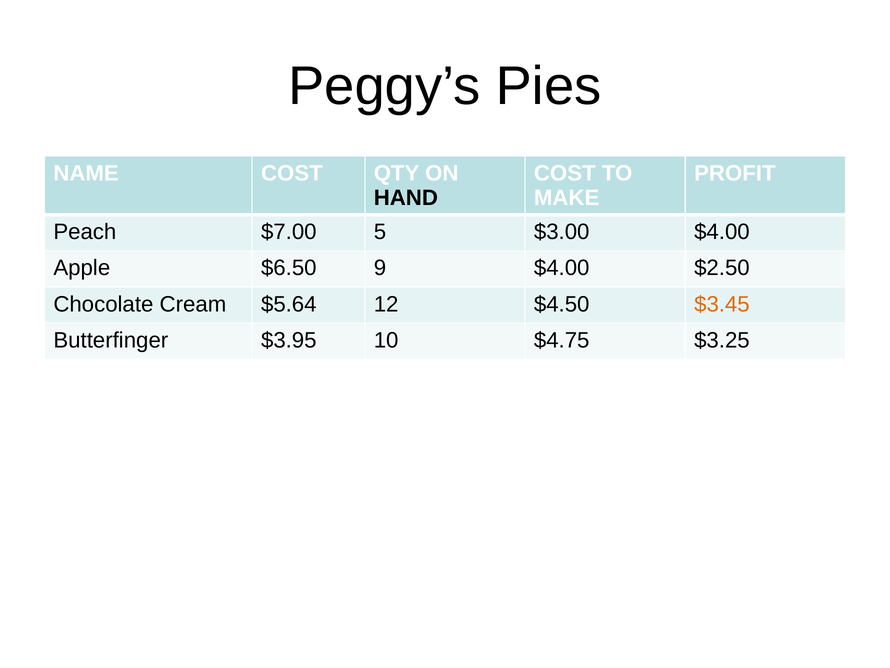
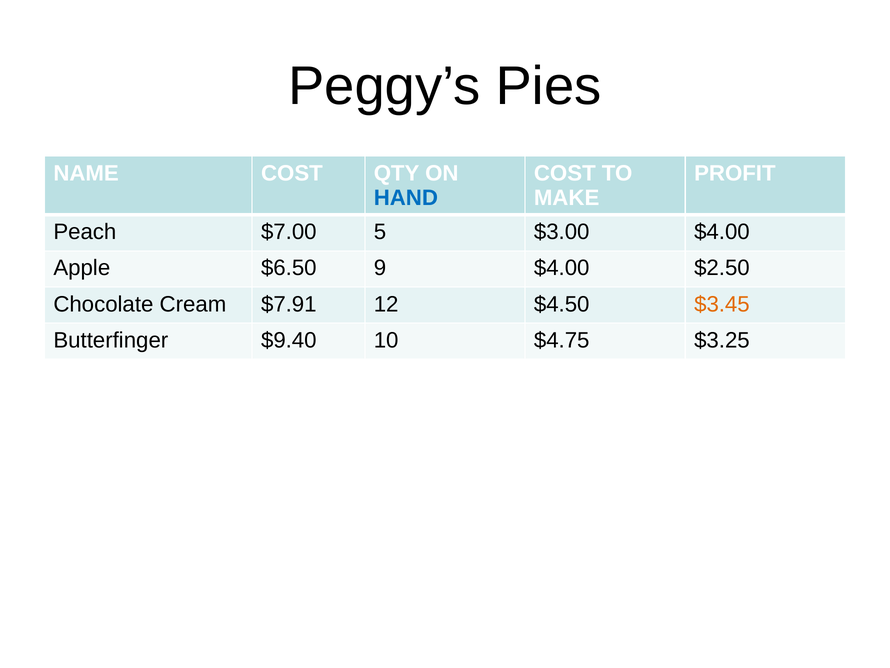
HAND colour: black -> blue (406, 198)
$5.64: $5.64 -> $7.91 (289, 304)
$3.95: $3.95 -> $9.40 (289, 340)
